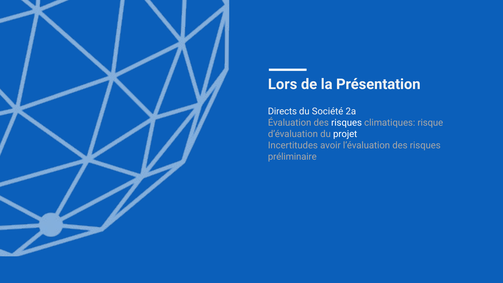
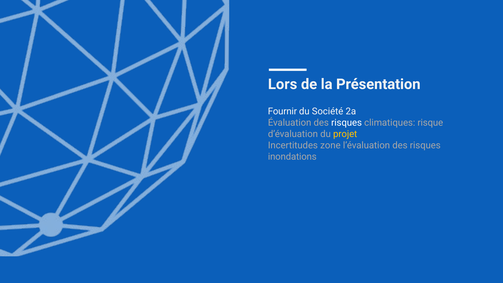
Directs: Directs -> Fournir (282, 111)
projet colour: white -> yellow (345, 134)
avoir: avoir -> zone (330, 145)
préliminaire: préliminaire -> inondations (292, 157)
